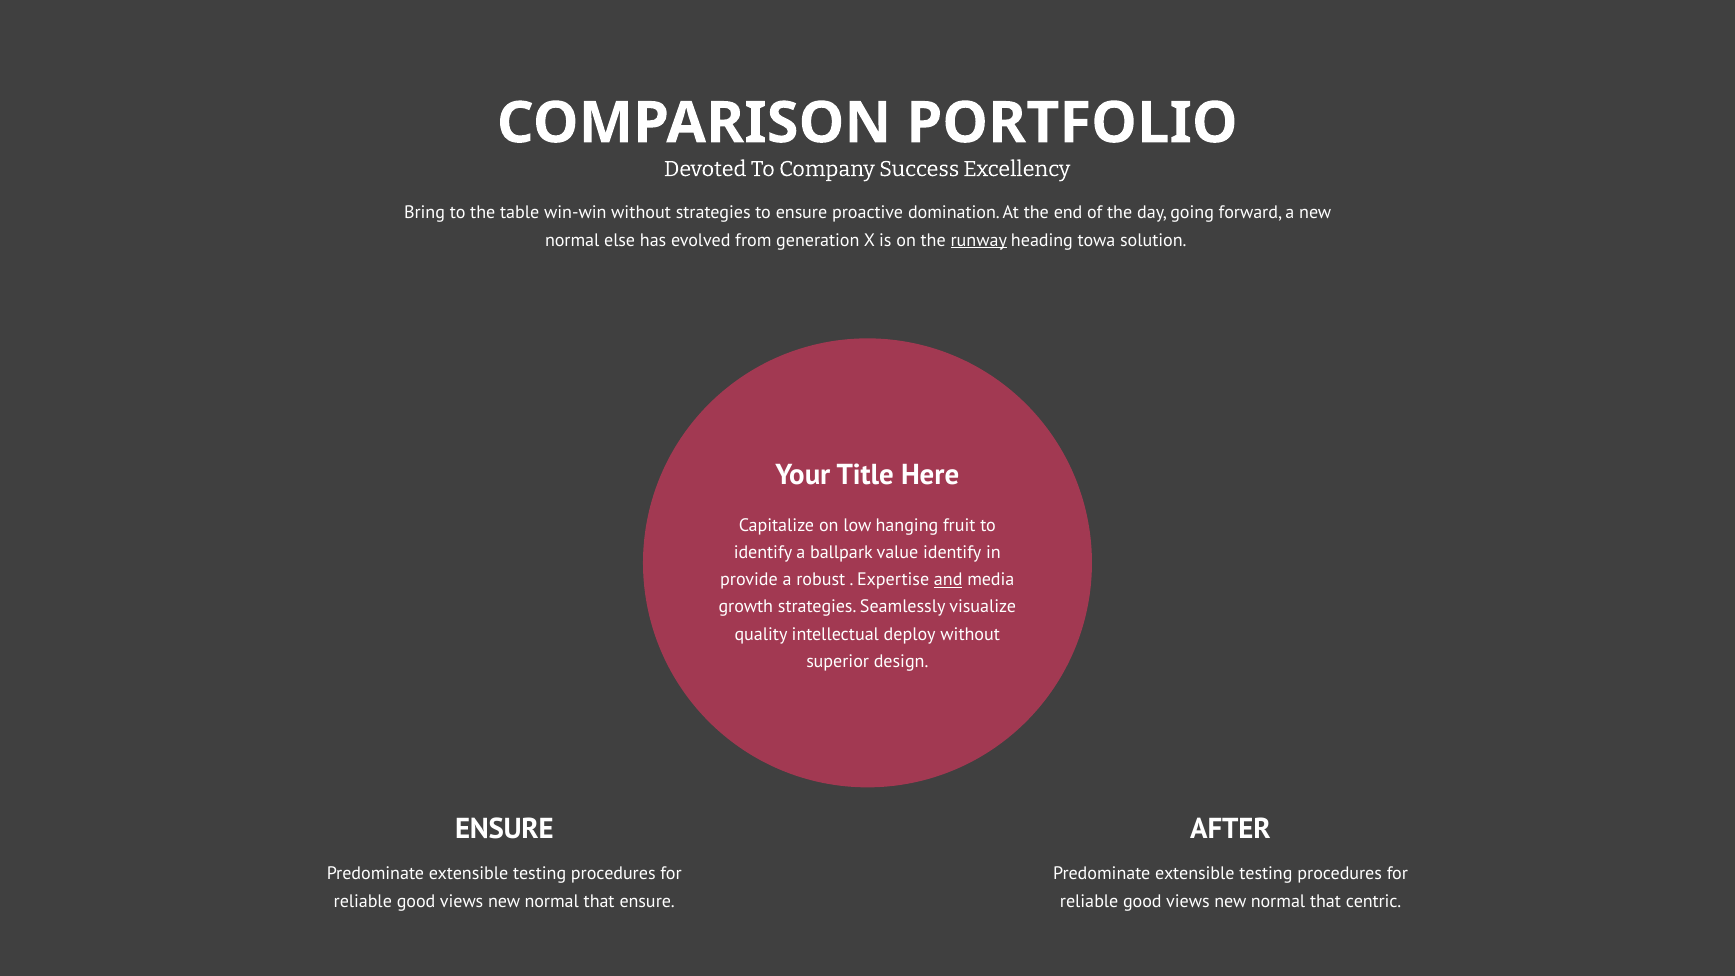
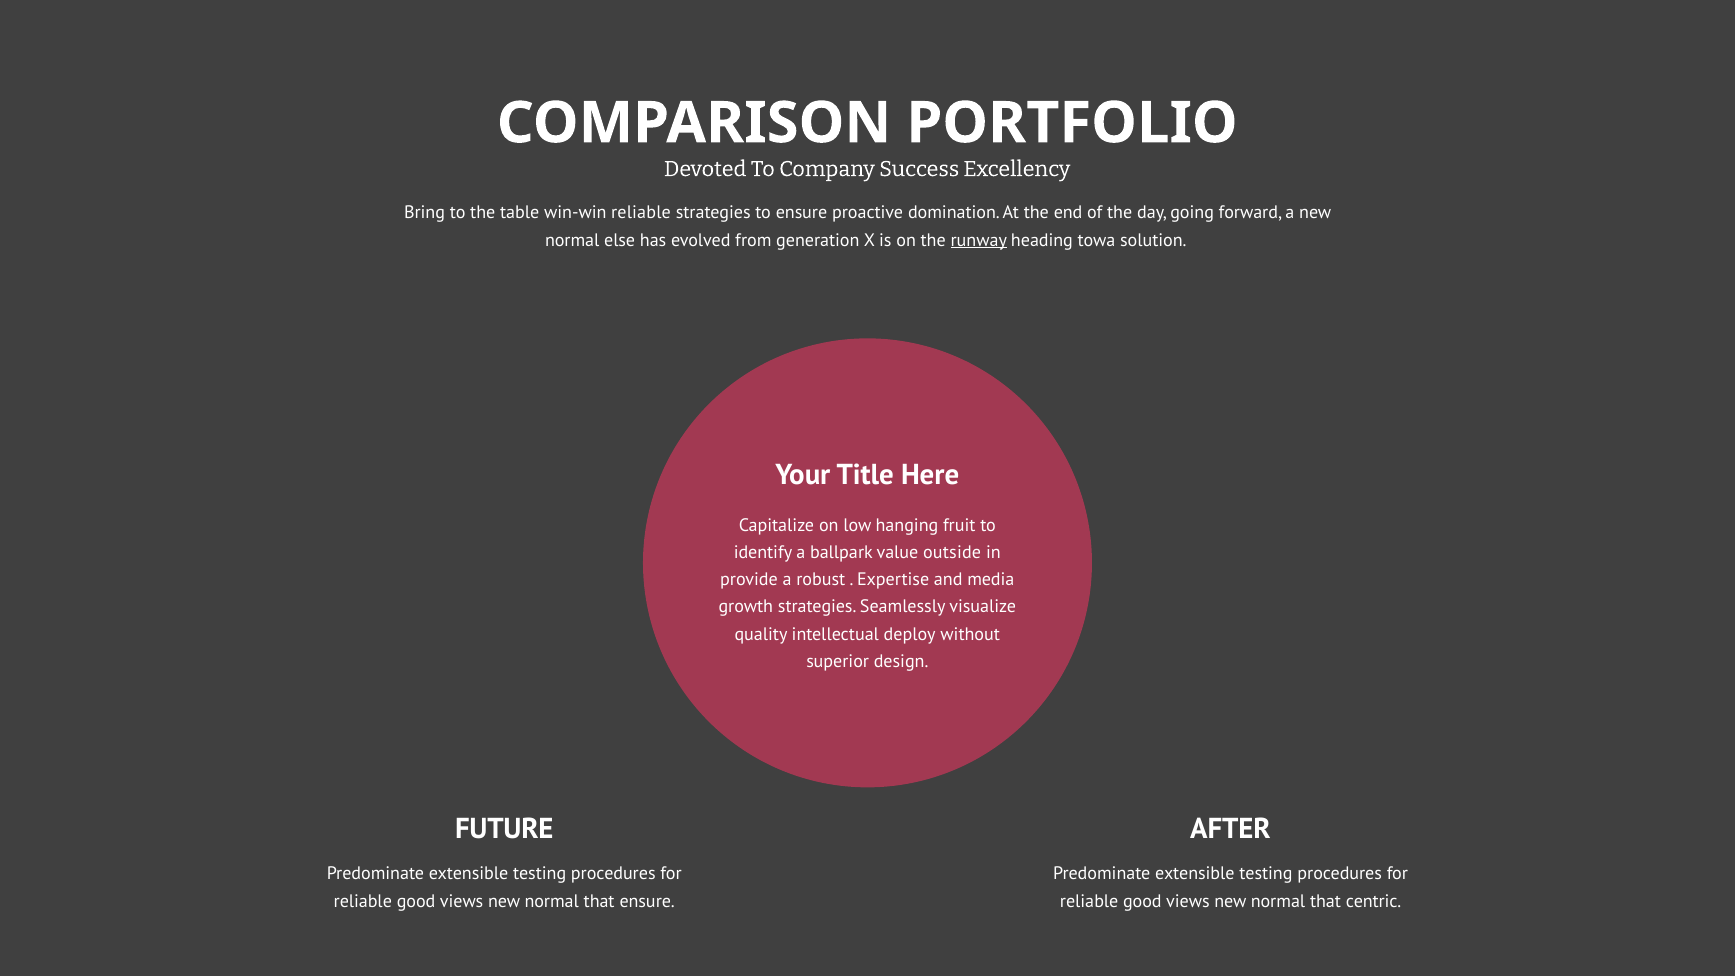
win-win without: without -> reliable (641, 213)
value identify: identify -> outside (952, 553)
and underline: present -> none (948, 580)
ENSURE: ENSURE -> FUTURE (504, 829)
